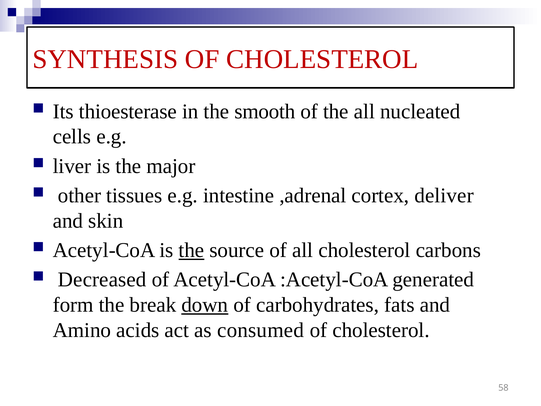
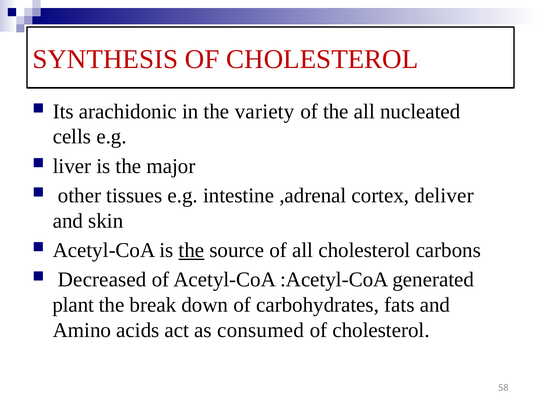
thioesterase: thioesterase -> arachidonic (128, 111)
smooth: smooth -> variety (265, 111)
form: form -> plant (73, 305)
down underline: present -> none (205, 305)
